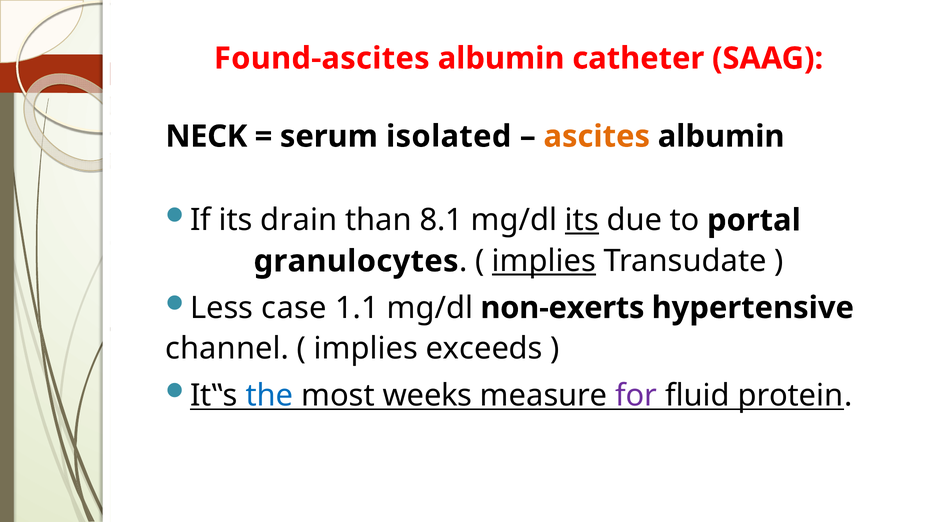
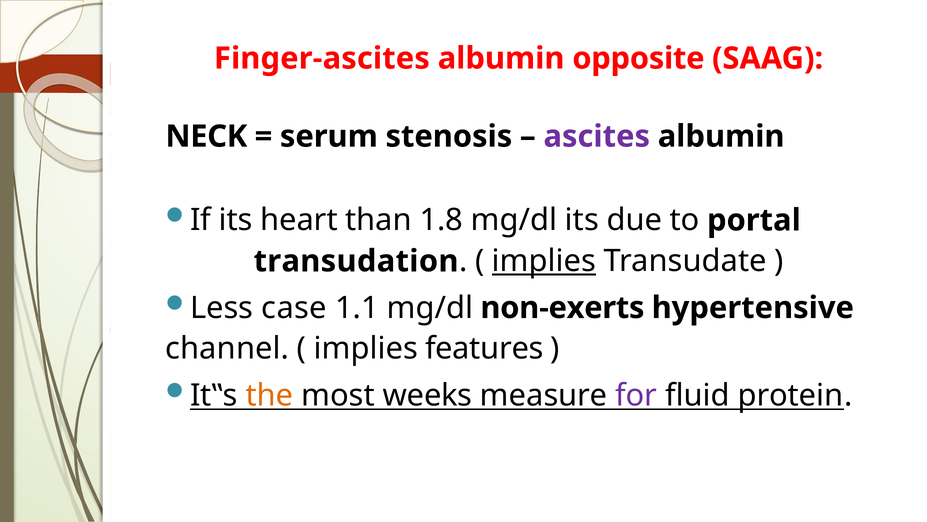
Found-ascites: Found-ascites -> Finger-ascites (322, 58)
catheter: catheter -> opposite (638, 58)
isolated: isolated -> stenosis (449, 136)
ascites colour: orange -> purple (597, 136)
drain: drain -> heart (299, 220)
8.1: 8.1 -> 1.8 (441, 220)
its underline: present -> none (582, 220)
granulocytes: granulocytes -> transudation (356, 261)
exceeds: exceeds -> features (484, 348)
the colour: blue -> orange (269, 395)
